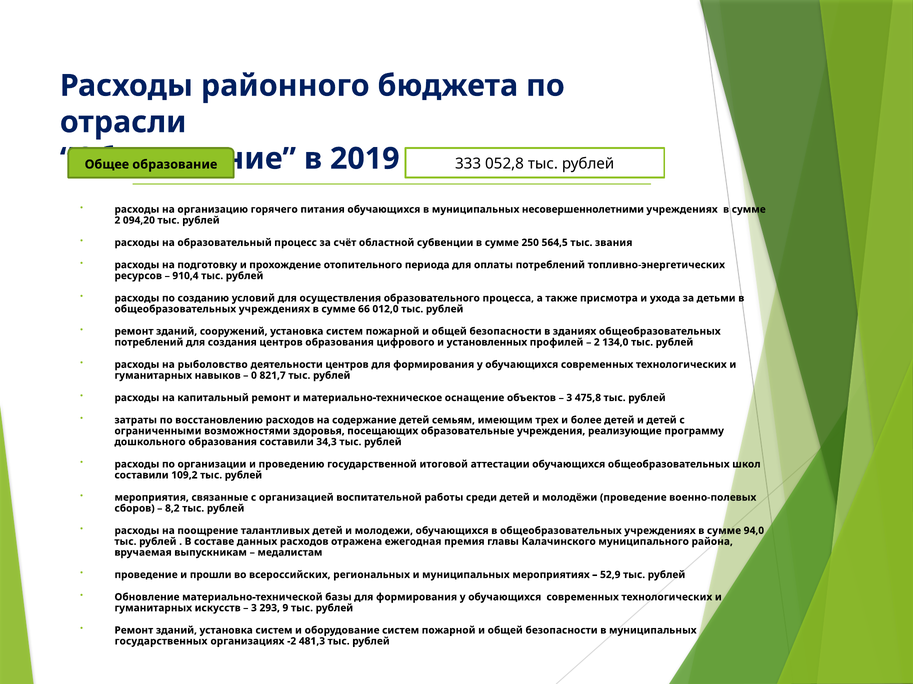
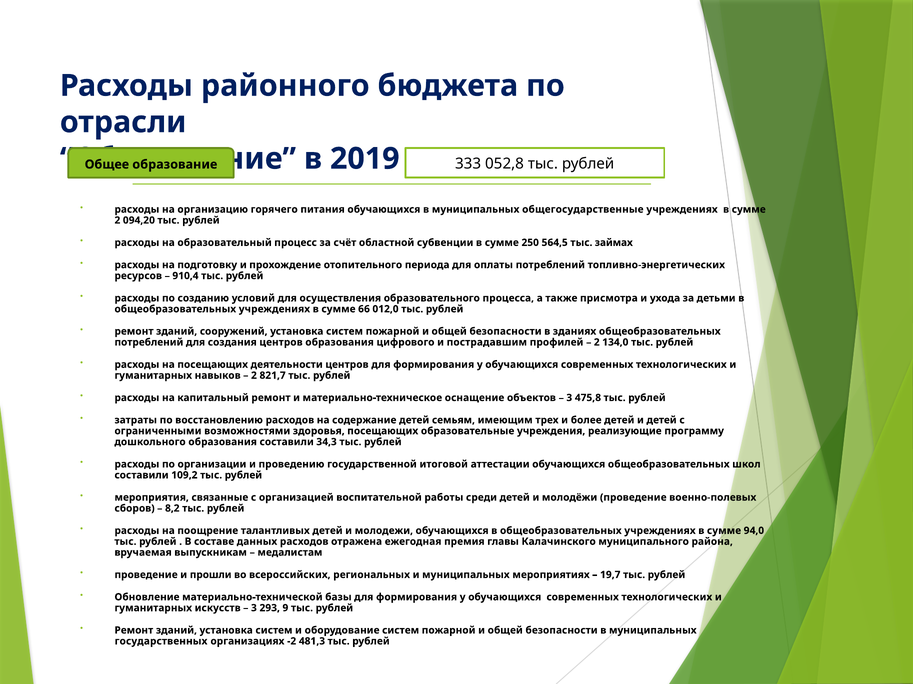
несовершеннолетними: несовершеннолетними -> общегосударственные (583, 210)
звания: звания -> займах (614, 243)
установленных: установленных -> пострадавшим (487, 343)
на рыболовство: рыболовство -> посещающих (213, 365)
0: 0 -> 2 (254, 376)
52,9: 52,9 -> 19,7 (610, 575)
